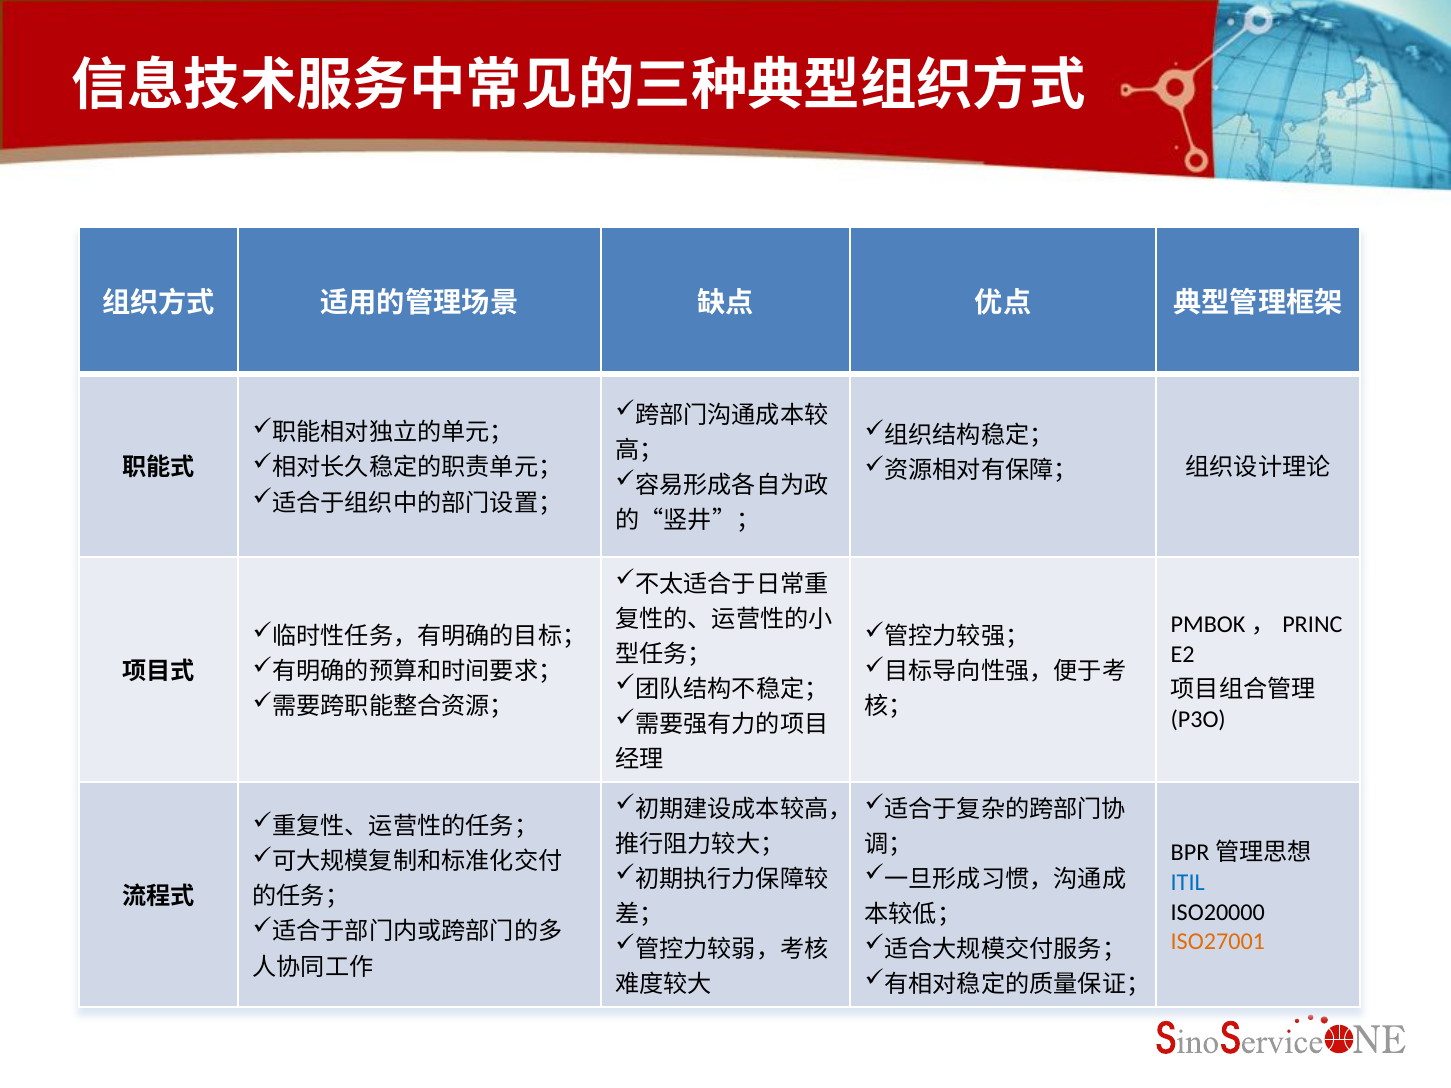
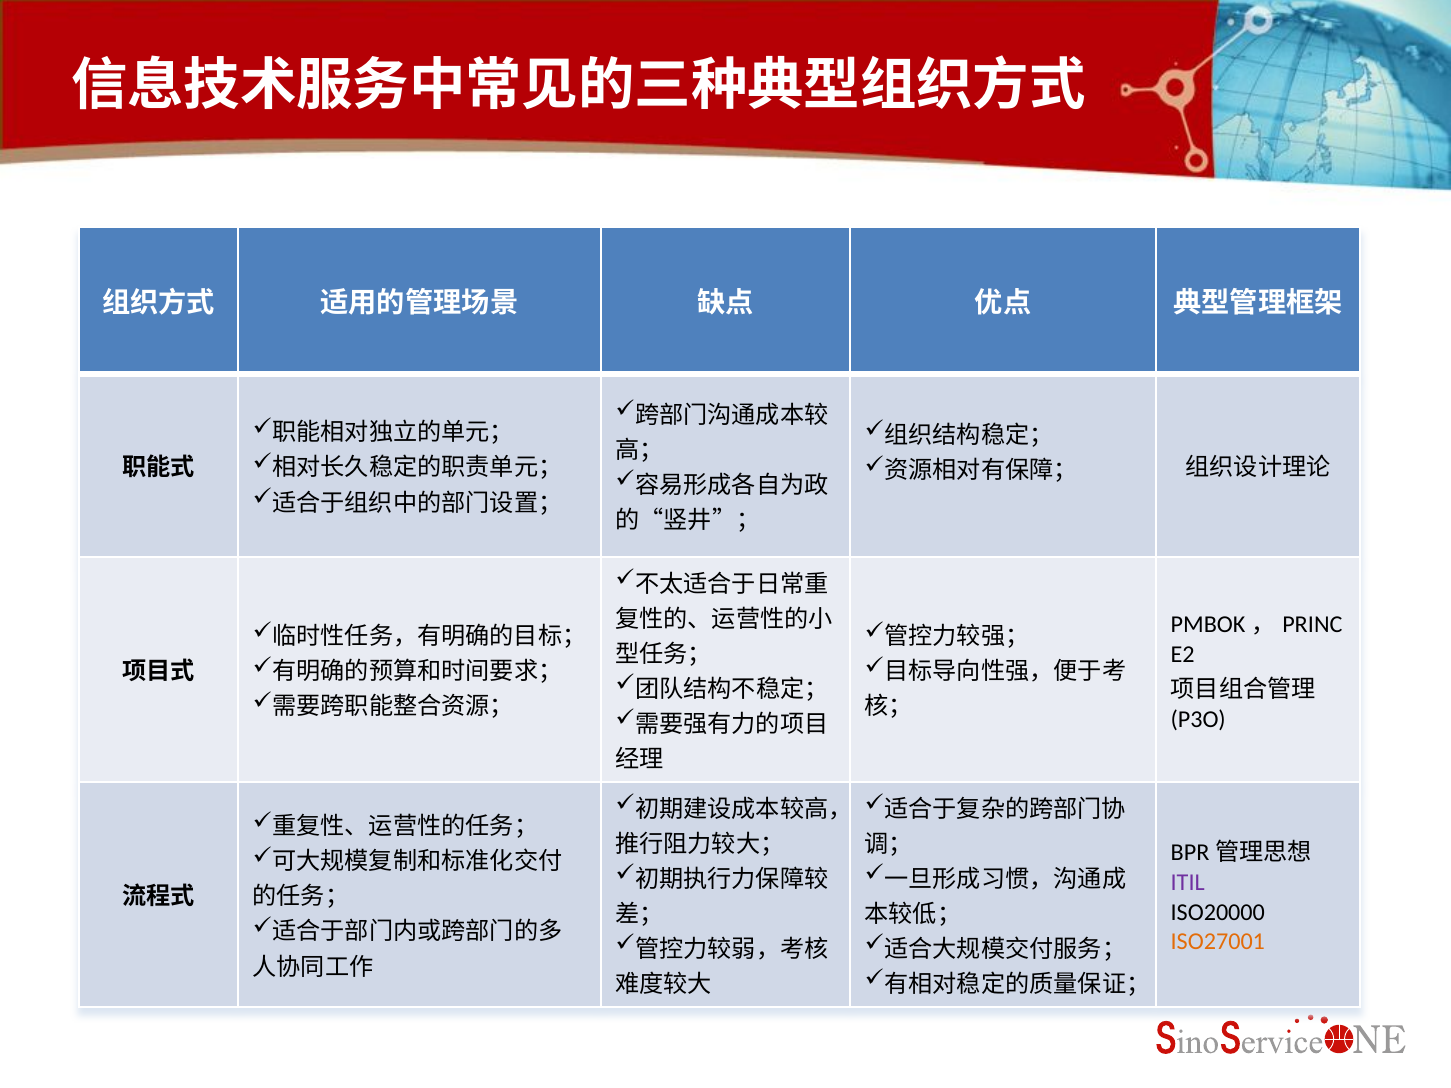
ITIL colour: blue -> purple (1188, 883)
